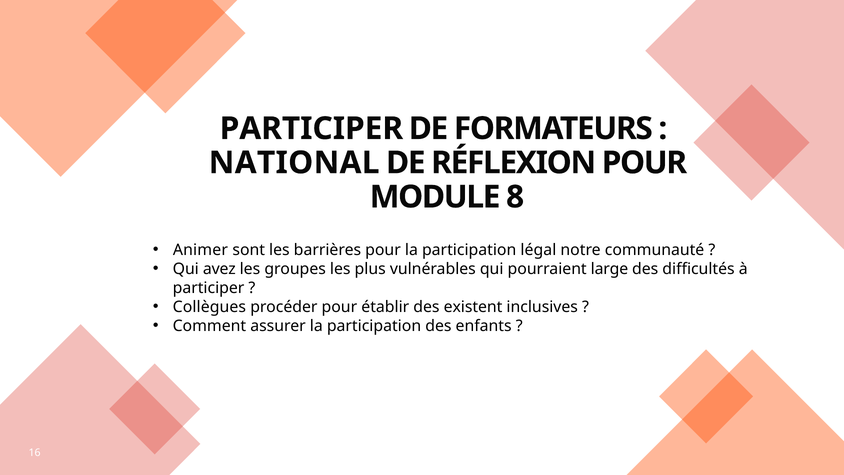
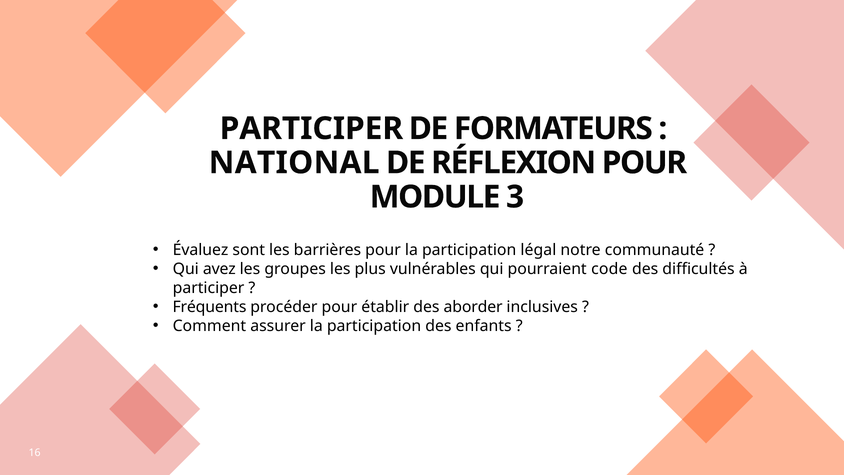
8: 8 -> 3 (515, 197)
Animer: Animer -> Évaluez (201, 250)
large: large -> code (609, 269)
Collègues: Collègues -> Fréquents (210, 307)
existent: existent -> aborder (473, 307)
